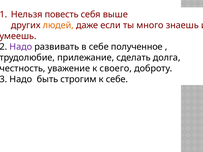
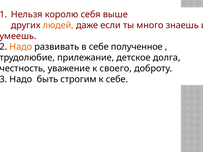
повесть: повесть -> королю (62, 14)
Надо colour: purple -> orange (21, 47)
сделать: сделать -> детское (134, 58)
